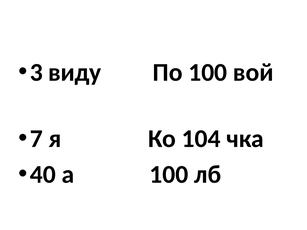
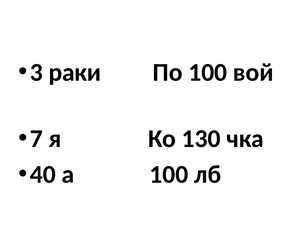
виду: виду -> раки (75, 72)
104: 104 -> 130 (201, 139)
